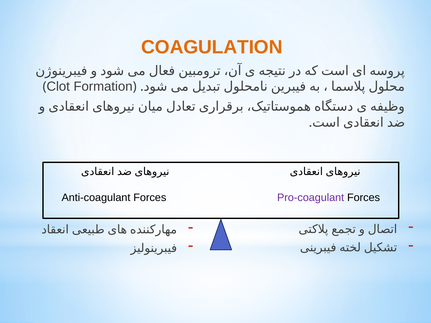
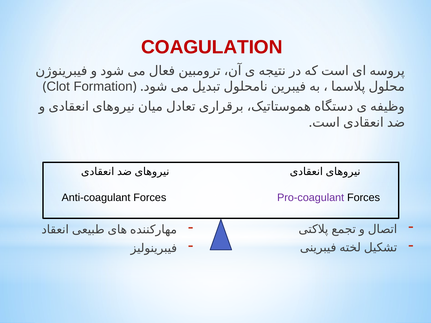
COAGULATION colour: orange -> red (212, 47)
